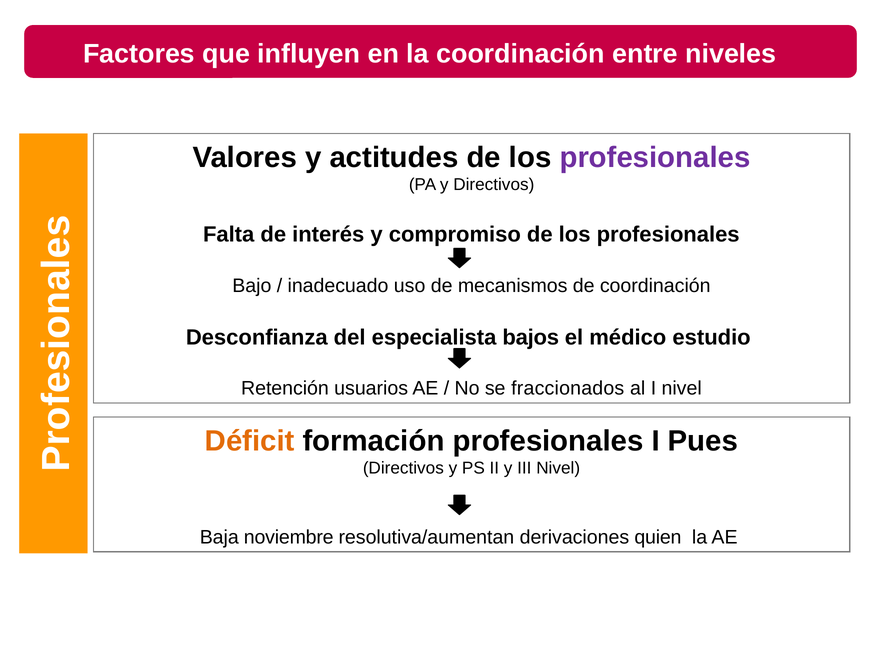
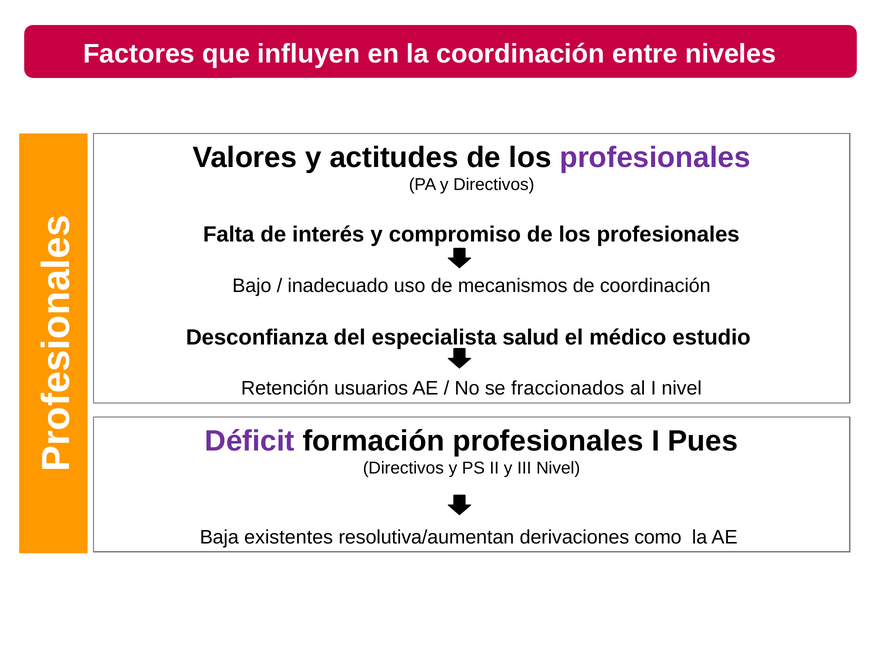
bajos: bajos -> salud (531, 338)
Déficit colour: orange -> purple (250, 442)
noviembre: noviembre -> existentes (289, 538)
quien: quien -> como (658, 538)
